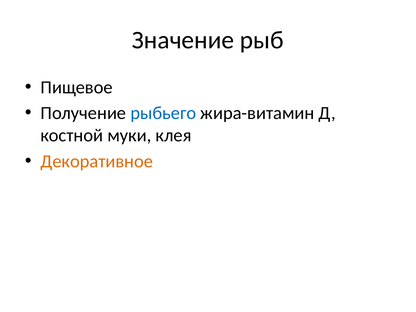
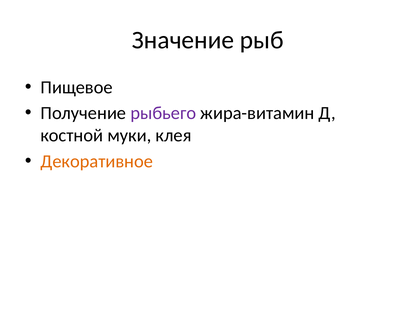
рыбьего colour: blue -> purple (163, 113)
